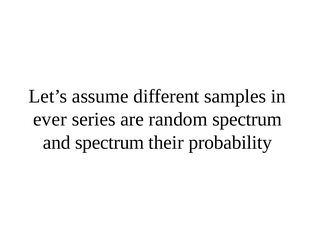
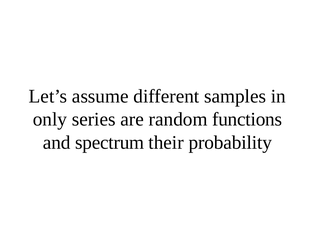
ever: ever -> only (50, 119)
random spectrum: spectrum -> functions (247, 119)
